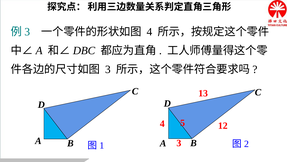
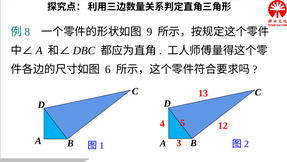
3: 3 -> 8 (27, 32)
4: 4 -> 9 (149, 32)
3: 3 -> 6 (108, 69)
